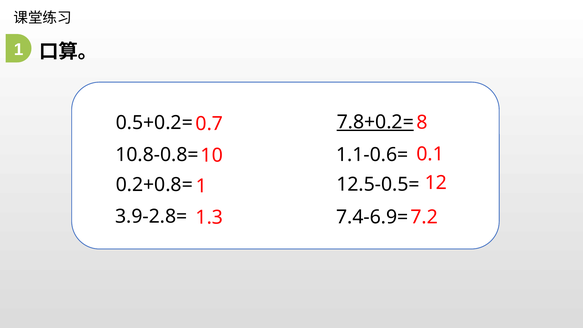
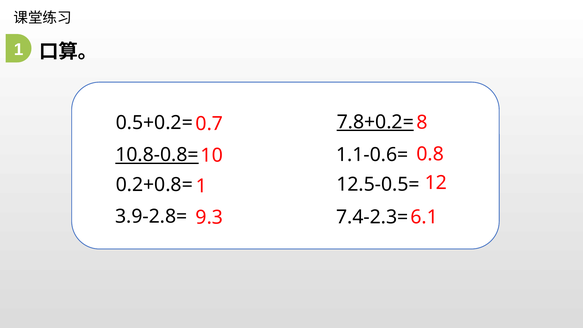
0.1: 0.1 -> 0.8 (430, 154)
10.8-0.8= underline: none -> present (157, 155)
7.2: 7.2 -> 6.1 (424, 217)
7.4-6.9=: 7.4-6.9= -> 7.4-2.3= (372, 217)
1.3: 1.3 -> 9.3 (209, 217)
